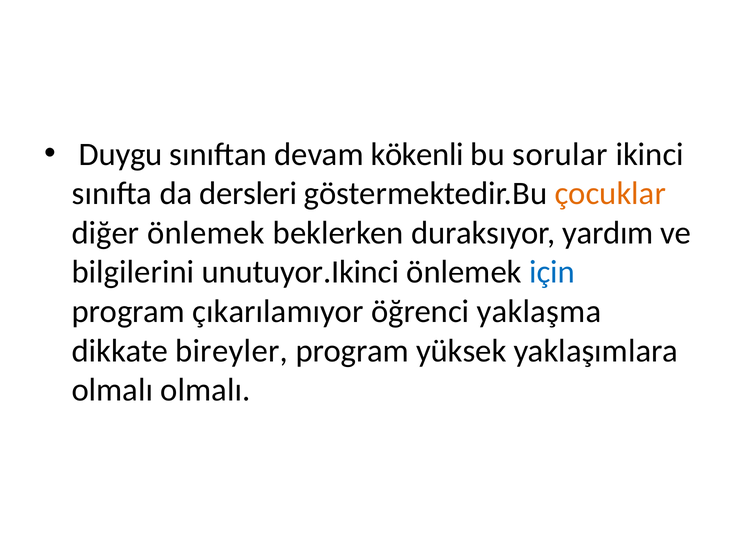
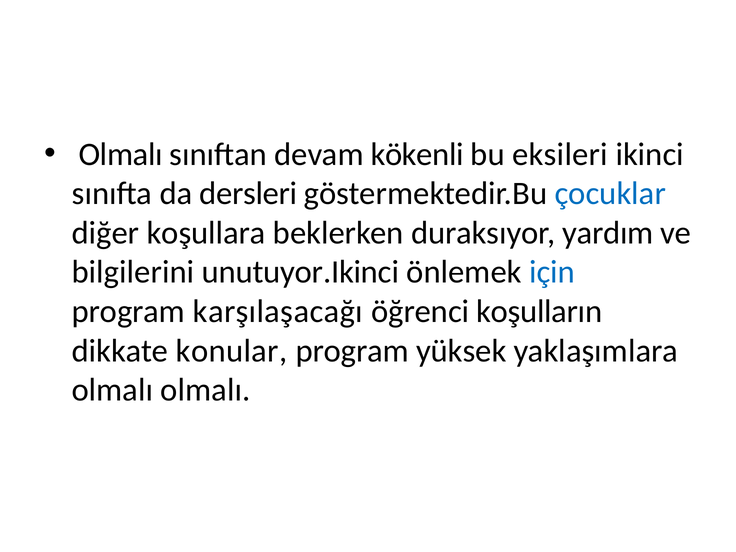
Duygu: Duygu -> Olmalı (121, 154)
sorular: sorular -> eksileri (560, 154)
çocuklar colour: orange -> blue (610, 194)
diğer önlemek: önlemek -> koşullara (206, 233)
çıkarılamıyor: çıkarılamıyor -> karşılaşacağı (278, 311)
yaklaşma: yaklaşma -> koşulların (539, 311)
bireyler: bireyler -> konular (232, 351)
